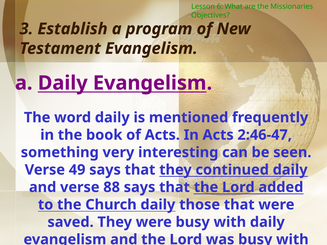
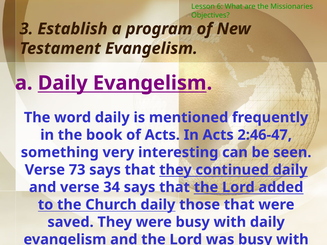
49: 49 -> 73 (77, 170)
88: 88 -> 34 (112, 187)
